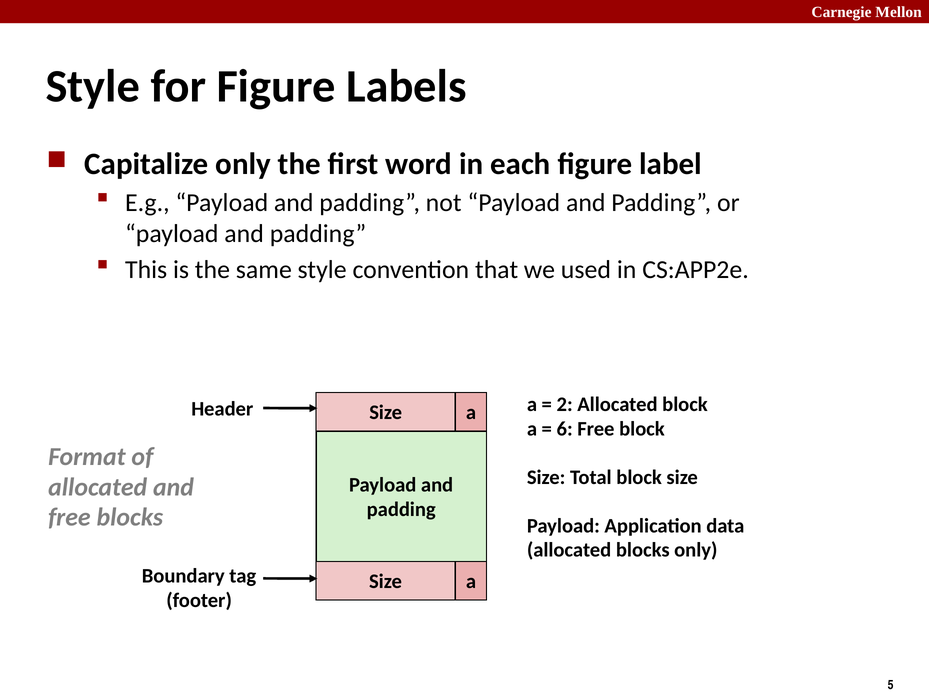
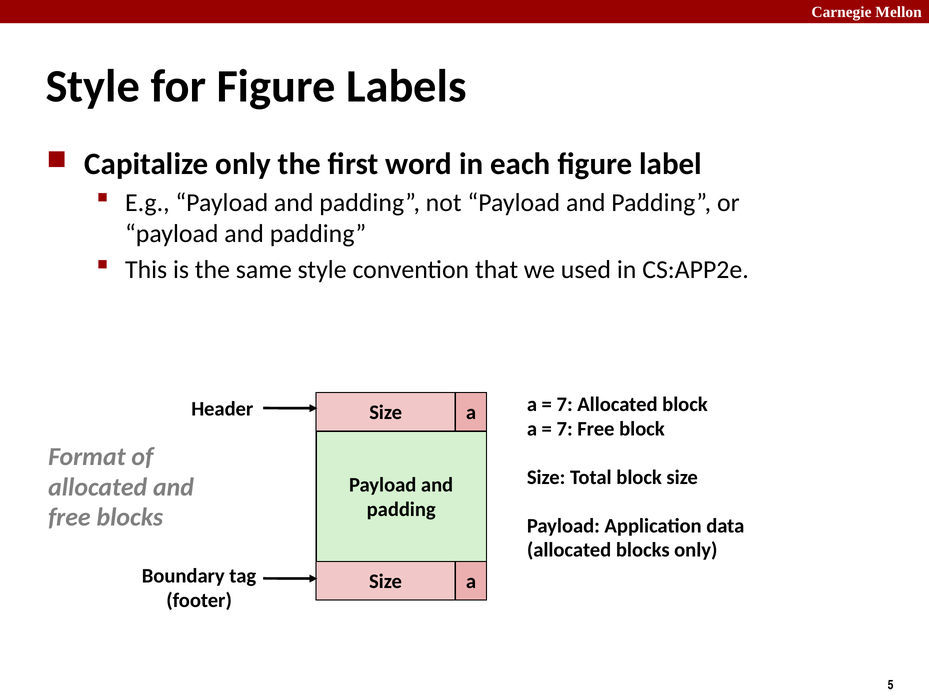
2: 2 -> 7 (565, 404)
6: 6 -> 7 (565, 429)
